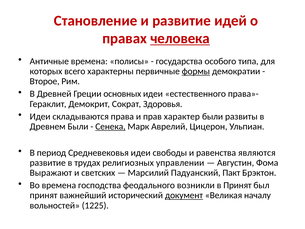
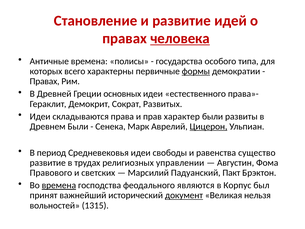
Второе: Второе -> Правах (45, 81)
Здоровья: Здоровья -> Развитых (163, 104)
Сенека underline: present -> none (110, 126)
Цицерон underline: none -> present (209, 126)
являются: являются -> существо (257, 153)
Выражают: Выражают -> Правового (51, 173)
времена underline: none -> present (59, 185)
возникли: возникли -> являются (196, 185)
в Принят: Принят -> Корпус (237, 185)
началу: началу -> нельзя (257, 195)
1225: 1225 -> 1315 (95, 205)
